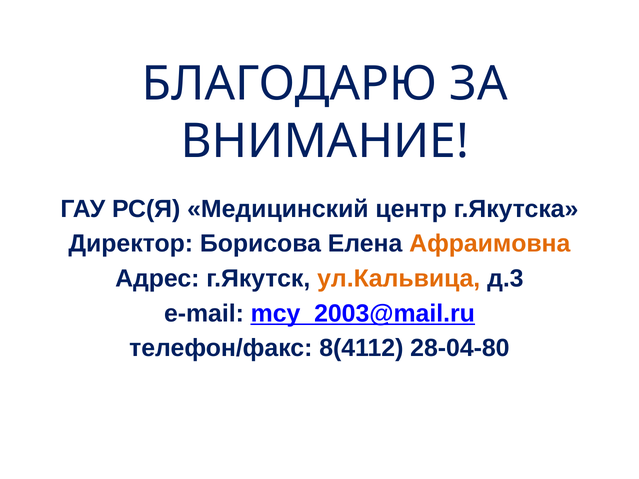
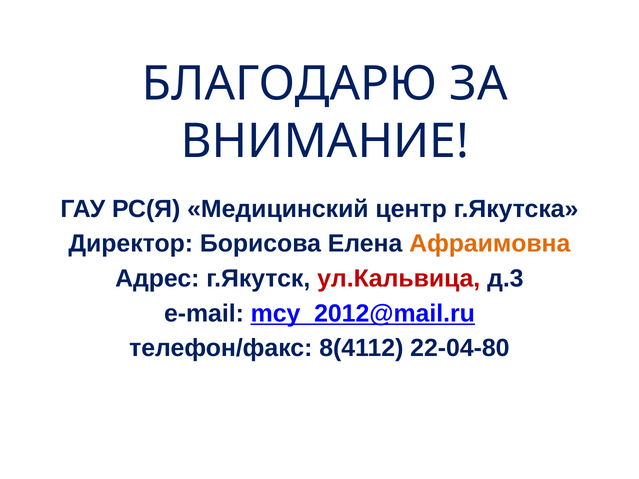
ул.Кальвица colour: orange -> red (399, 279)
mcy_2003@mail.ru: mcy_2003@mail.ru -> mcy_2012@mail.ru (363, 314)
28-04-80: 28-04-80 -> 22-04-80 (460, 348)
